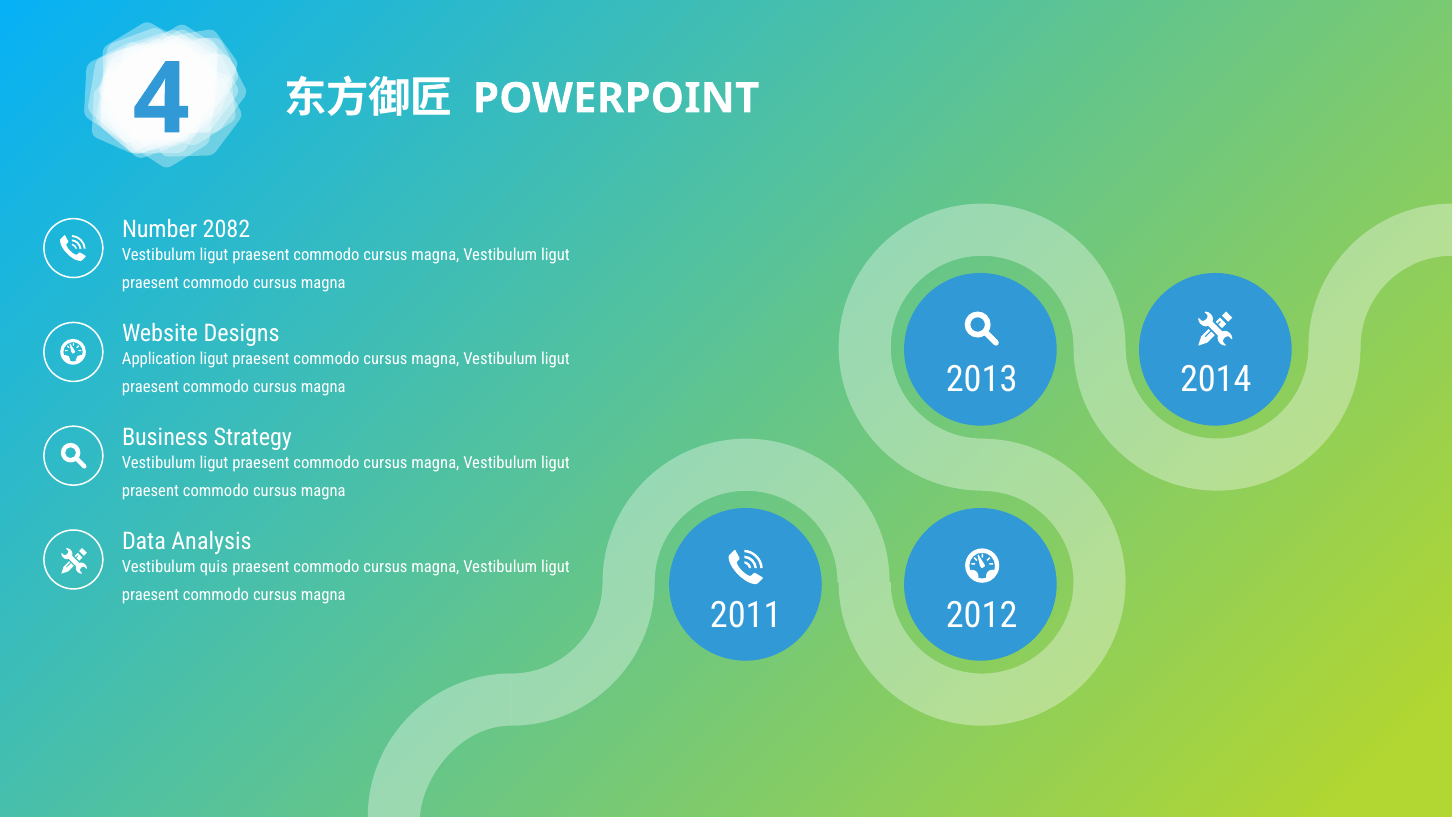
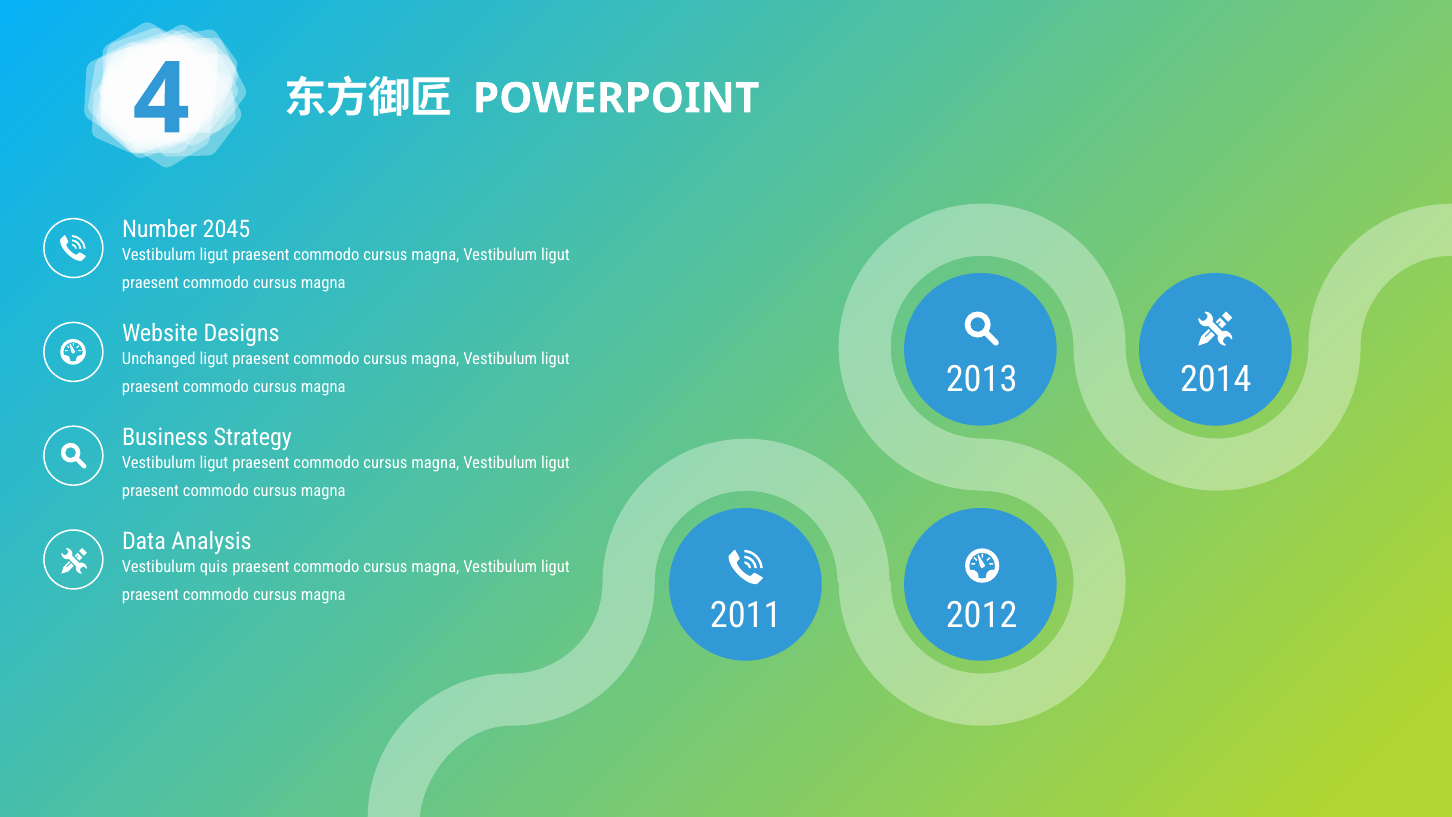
2082: 2082 -> 2045 (226, 230)
Application: Application -> Unchanged (159, 359)
